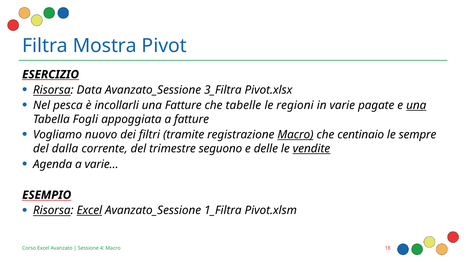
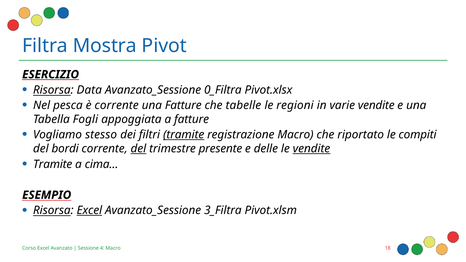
3_Filtra: 3_Filtra -> 0_Filtra (223, 90)
è incollarli: incollarli -> corrente (117, 105)
varie pagate: pagate -> vendite (376, 105)
una underline: present -> none (416, 105)
nuovo: nuovo -> stesso (101, 135)
tramite underline: none -> present (184, 135)
Macro underline: present -> none (295, 135)
centinaio: centinaio -> riportato (361, 135)
sempre: sempre -> compiti (418, 135)
dalla: dalla -> bordi (65, 149)
del underline: none -> present (138, 149)
seguono: seguono -> presente (220, 149)
Agenda: Agenda -> Tramite (53, 164)
varie…: varie… -> cima… (102, 164)
1_Filtra: 1_Filtra -> 3_Filtra (223, 211)
